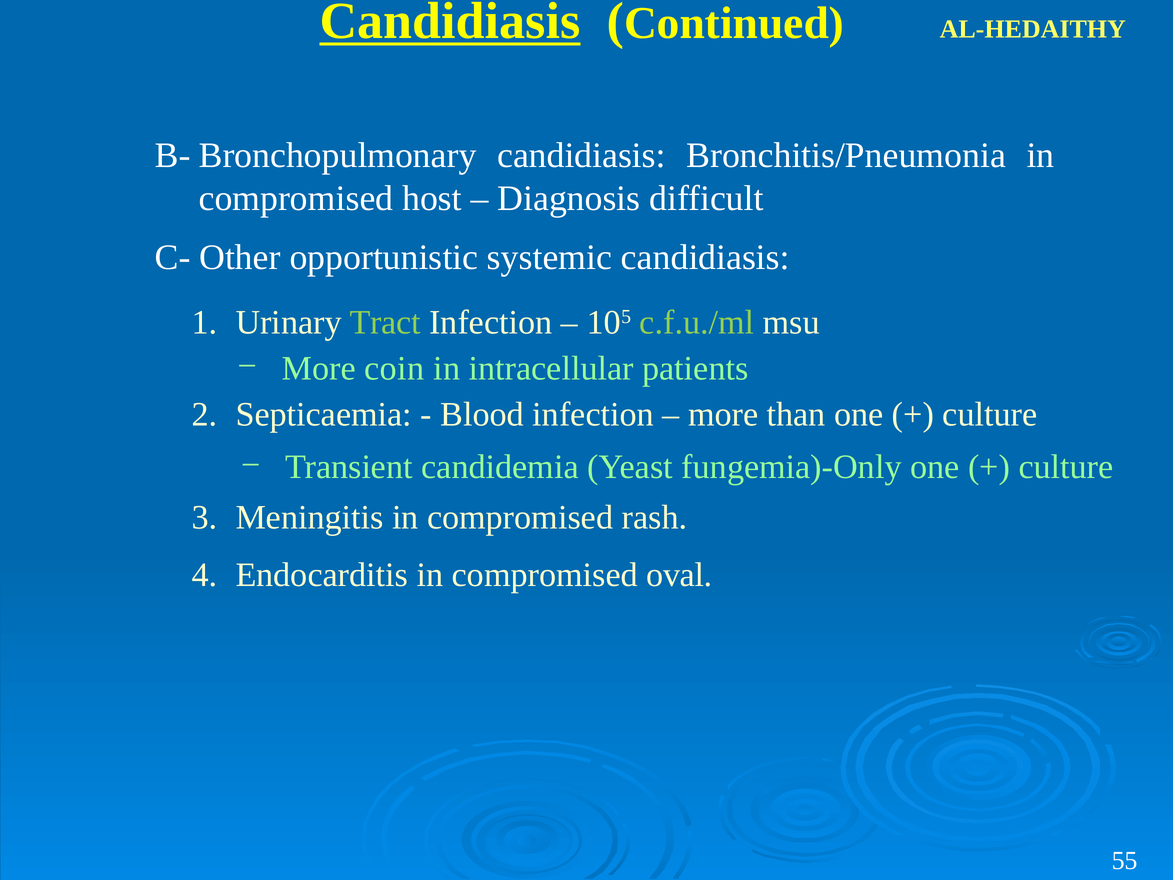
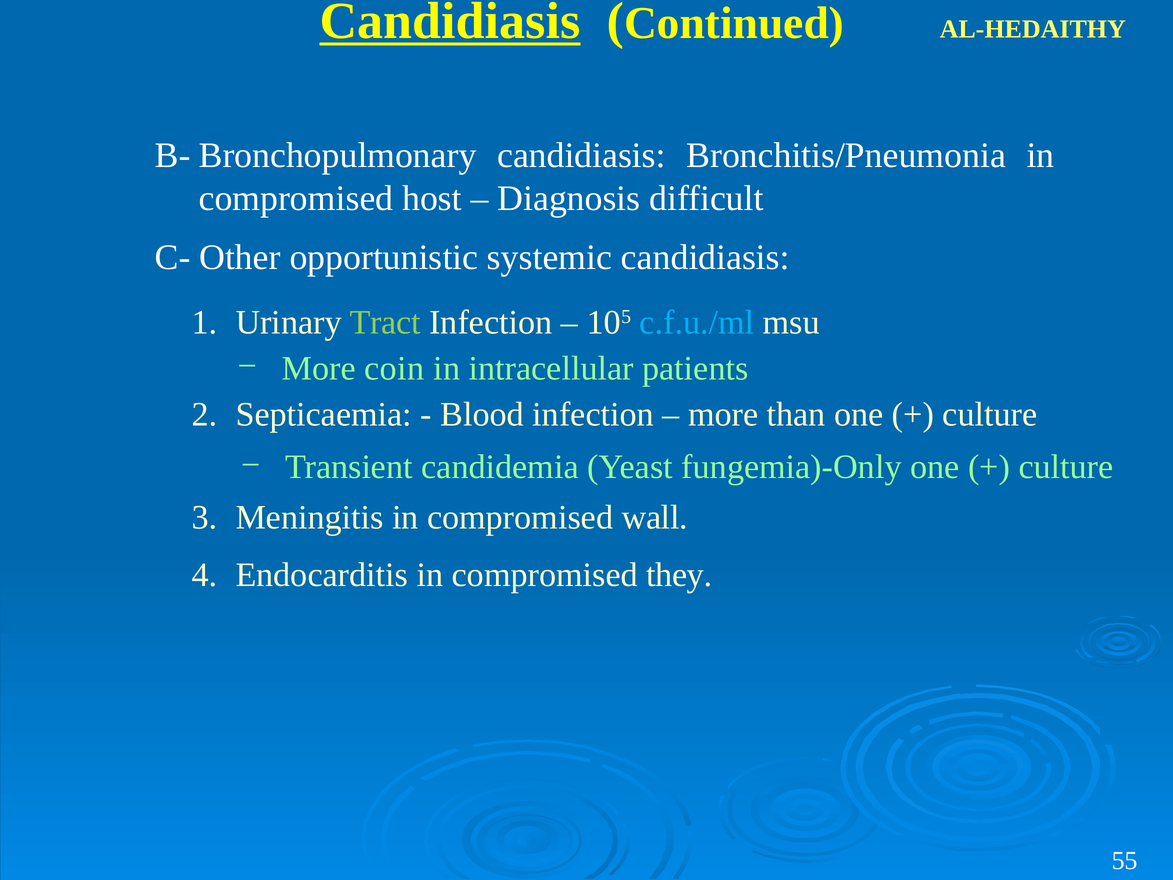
c.f.u./ml colour: light green -> light blue (697, 322)
rash: rash -> wall (655, 517)
oval: oval -> they (679, 575)
